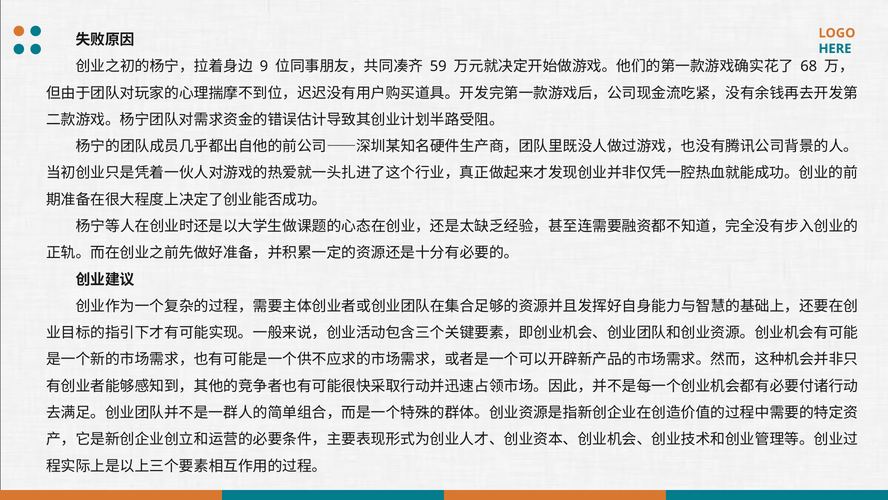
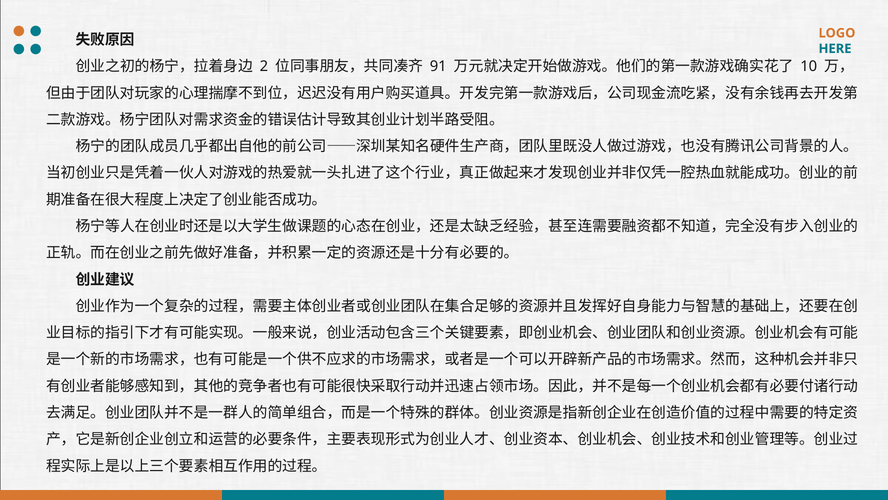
9: 9 -> 2 (264, 66)
59: 59 -> 91 (438, 66)
68: 68 -> 10 (809, 66)
